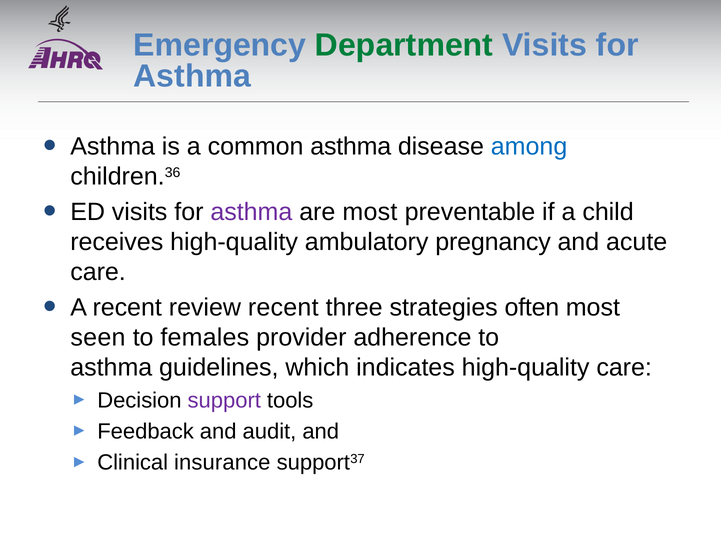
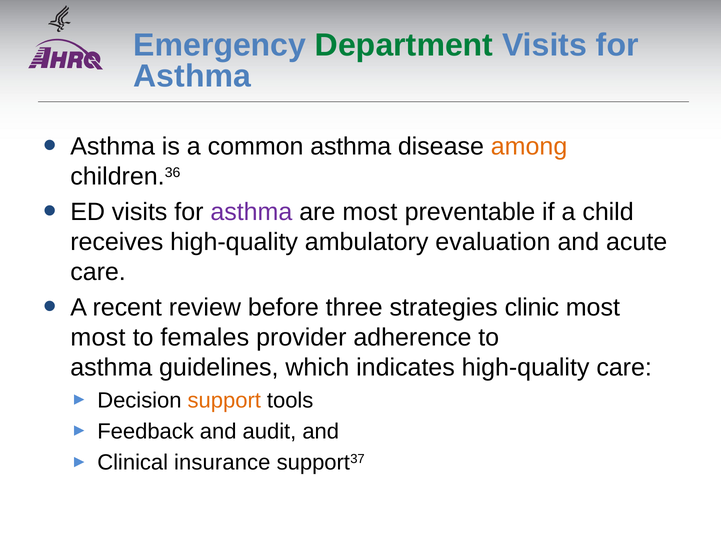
among colour: blue -> orange (529, 147)
pregnancy: pregnancy -> evaluation (493, 242)
review recent: recent -> before (283, 308)
often: often -> clinic (532, 308)
seen: seen -> most (98, 338)
support colour: purple -> orange (224, 401)
